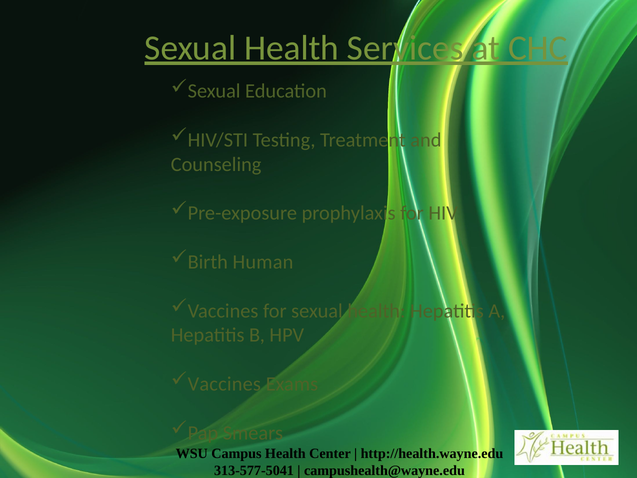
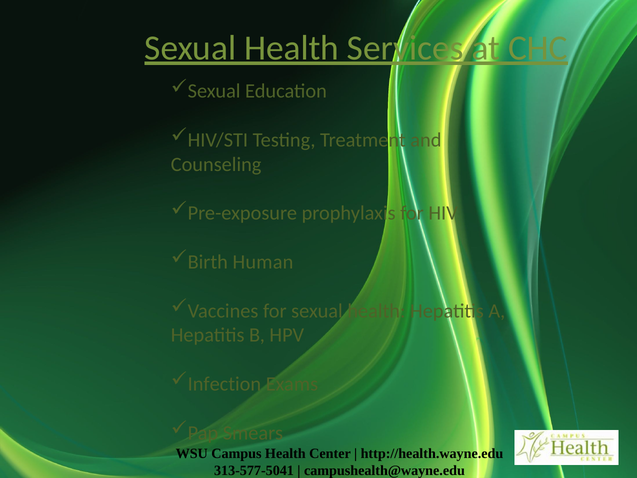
Vaccines: Vaccines -> Infection (224, 384)
